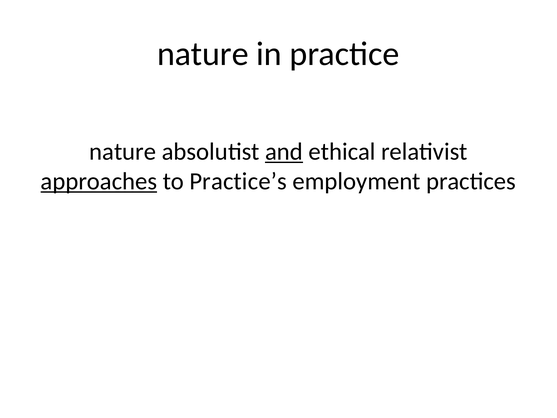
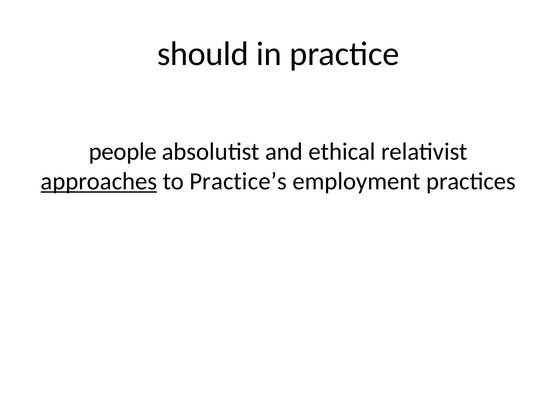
nature: nature -> should (203, 54)
nature: nature -> people (123, 152)
and underline: present -> none (284, 152)
